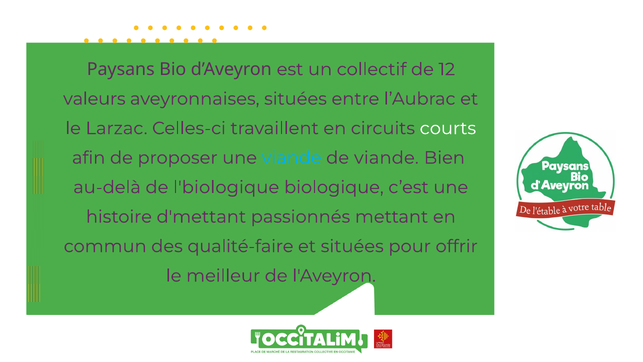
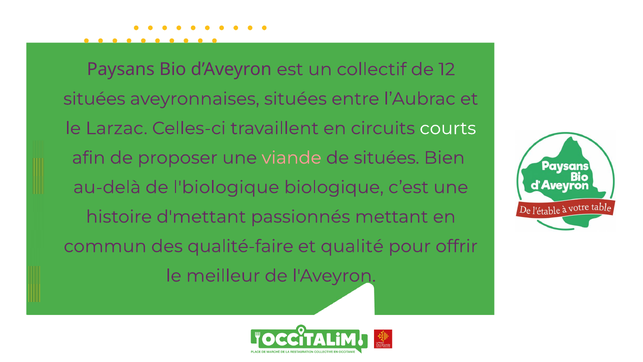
valeurs: valeurs -> situées (94, 99)
viande colour: light blue -> pink (292, 158)
de viande: viande -> situées (387, 158)
et situées: situées -> qualité (352, 246)
